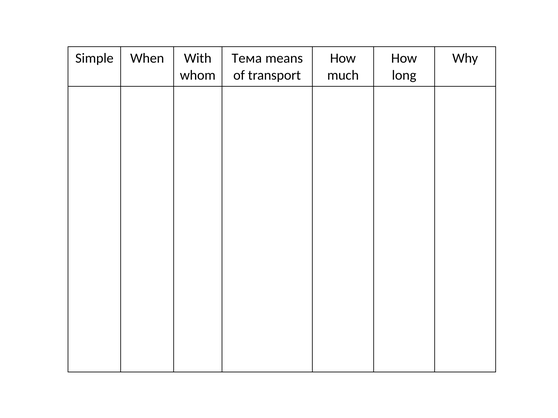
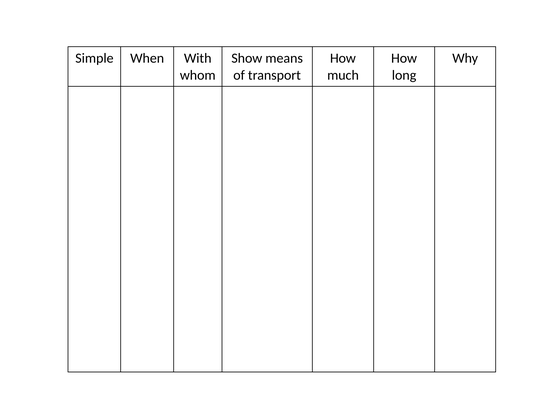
Тема: Тема -> Show (247, 58)
